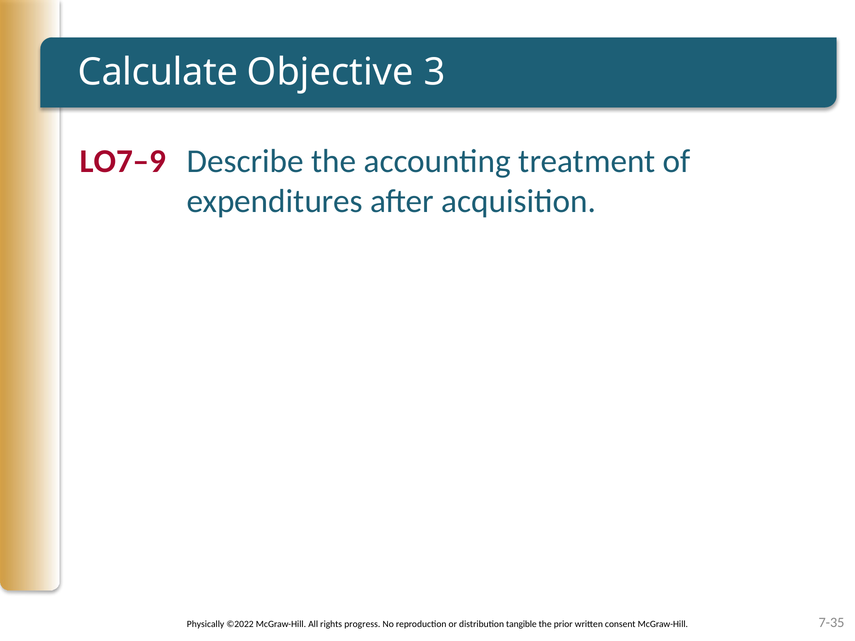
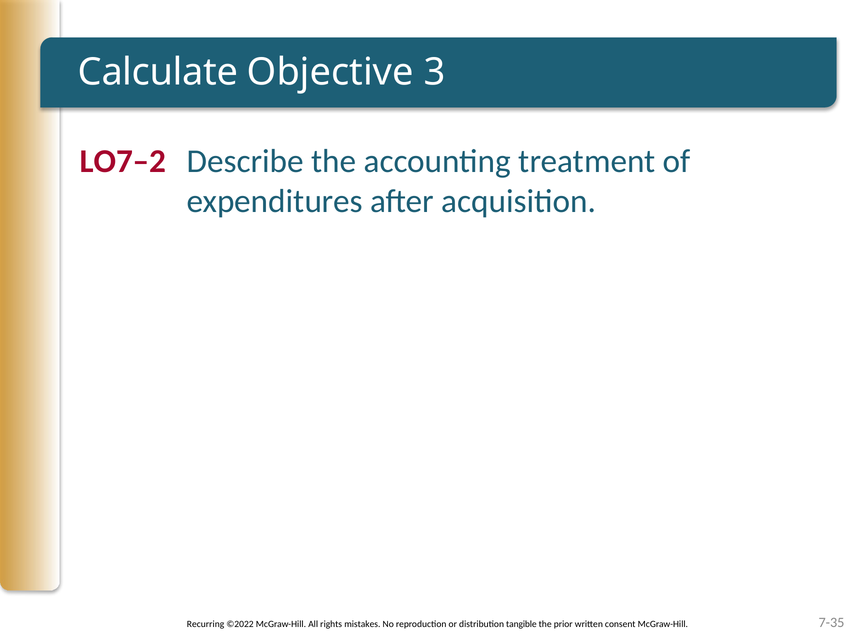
LO7–9: LO7–9 -> LO7–2 (123, 161)
Physically: Physically -> Recurring (206, 624)
progress: progress -> mistakes (362, 624)
